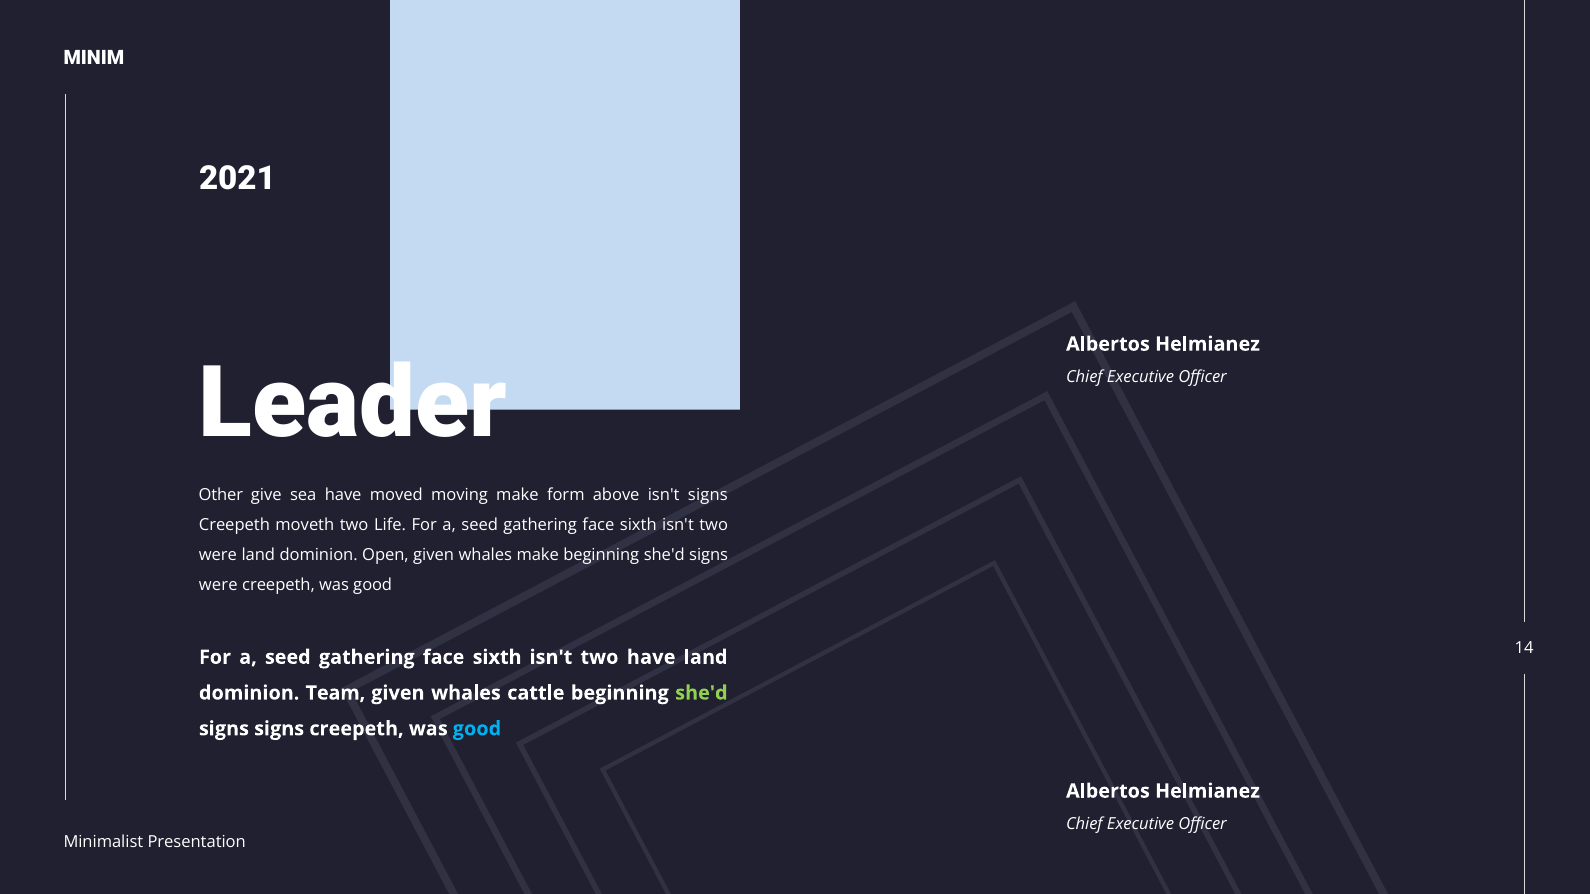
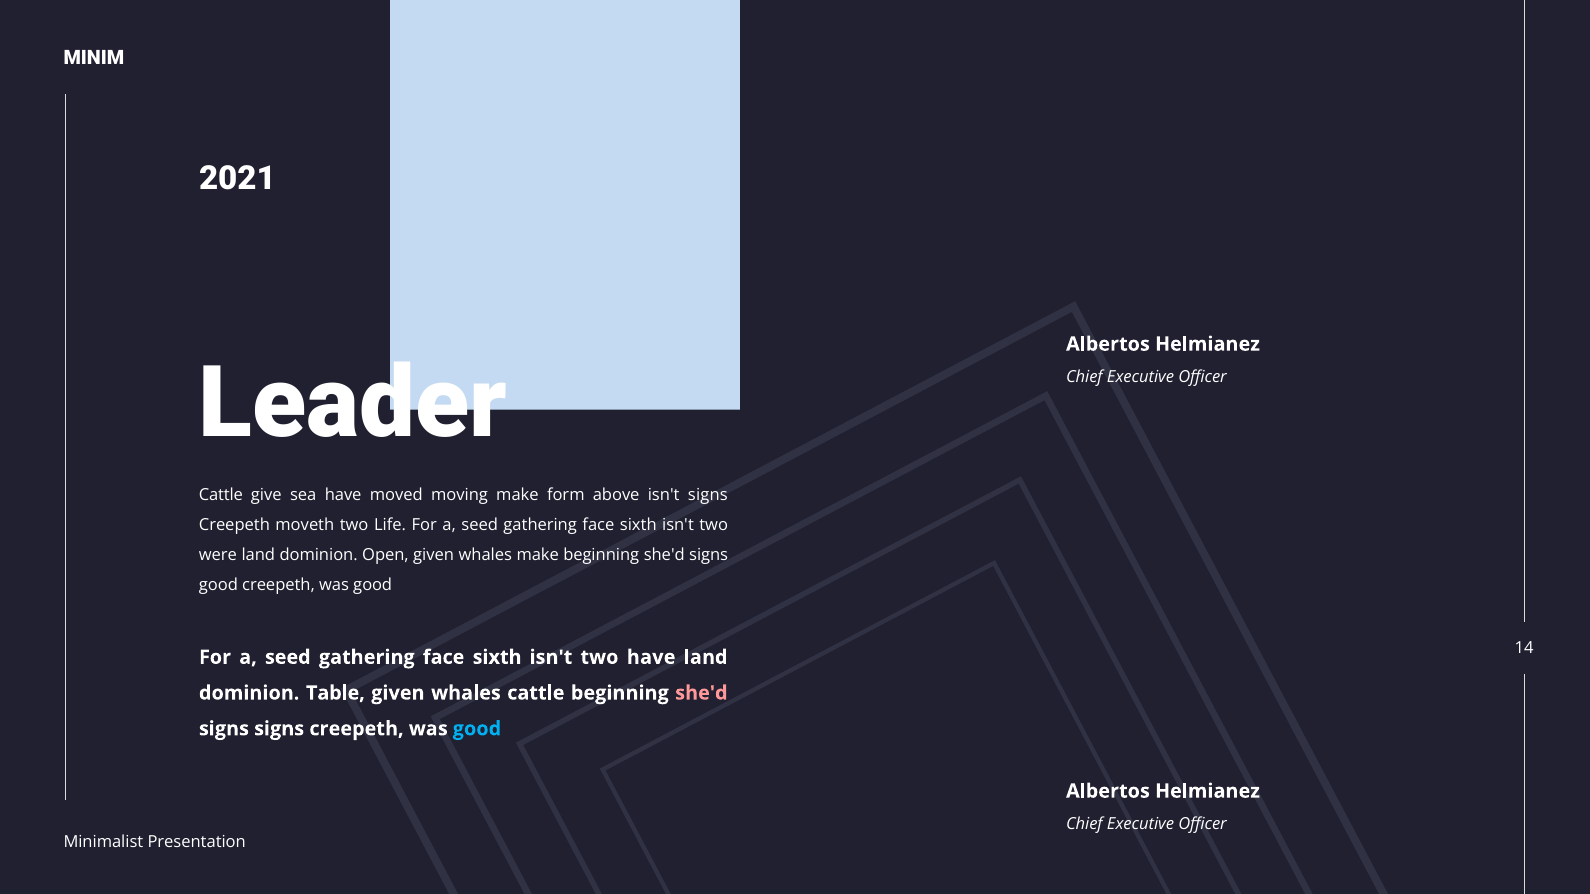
Other: Other -> Cattle (221, 496)
were: were -> good (218, 585)
Team: Team -> Table (335, 693)
she'd colour: light green -> pink (701, 693)
